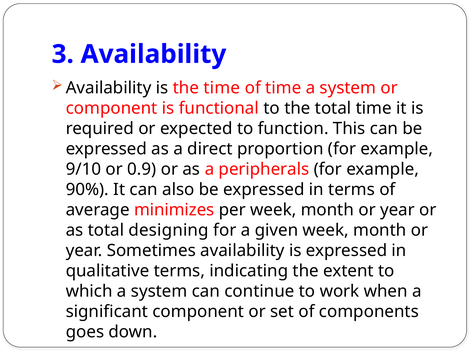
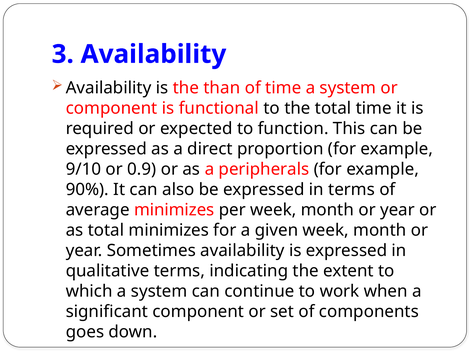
the time: time -> than (222, 88)
total designing: designing -> minimizes (169, 231)
